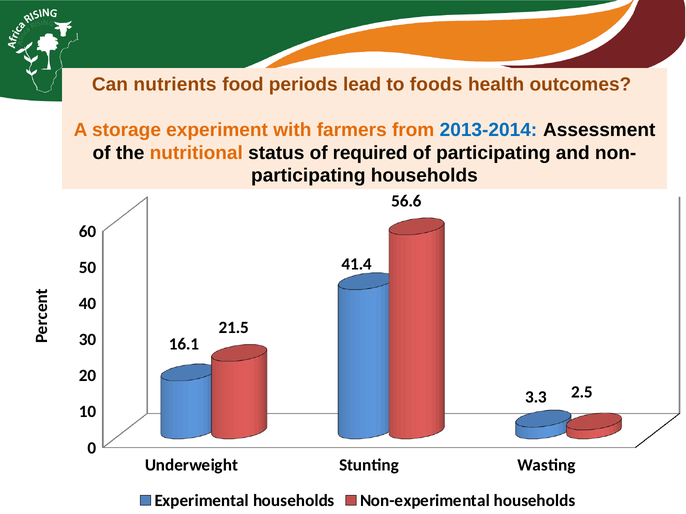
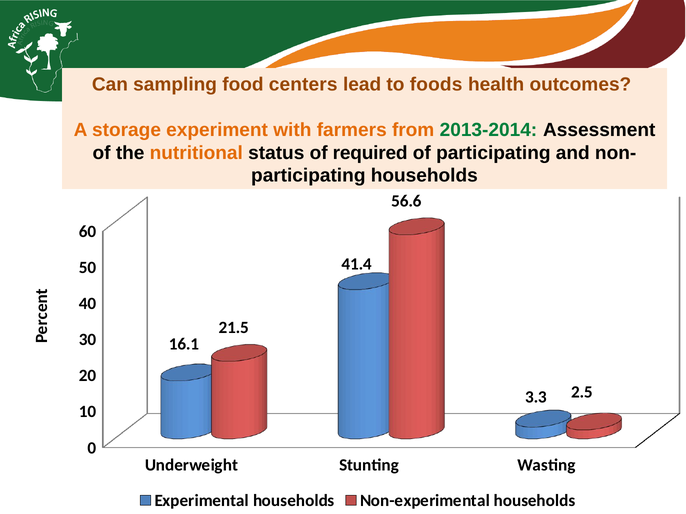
nutrients: nutrients -> sampling (175, 84)
periods: periods -> centers (303, 84)
2013-2014 colour: blue -> green (488, 130)
